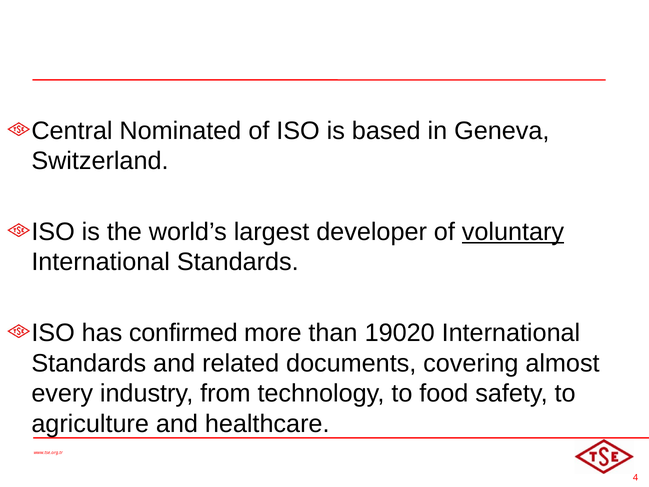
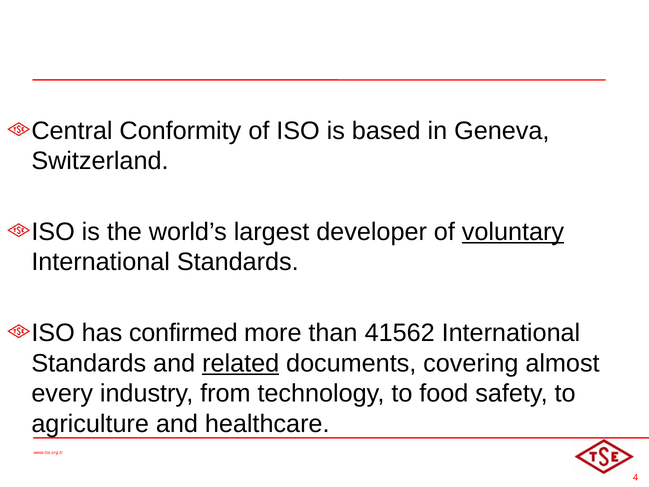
Nominated: Nominated -> Conformity (180, 131)
19020: 19020 -> 41562 (400, 333)
related underline: none -> present (241, 363)
